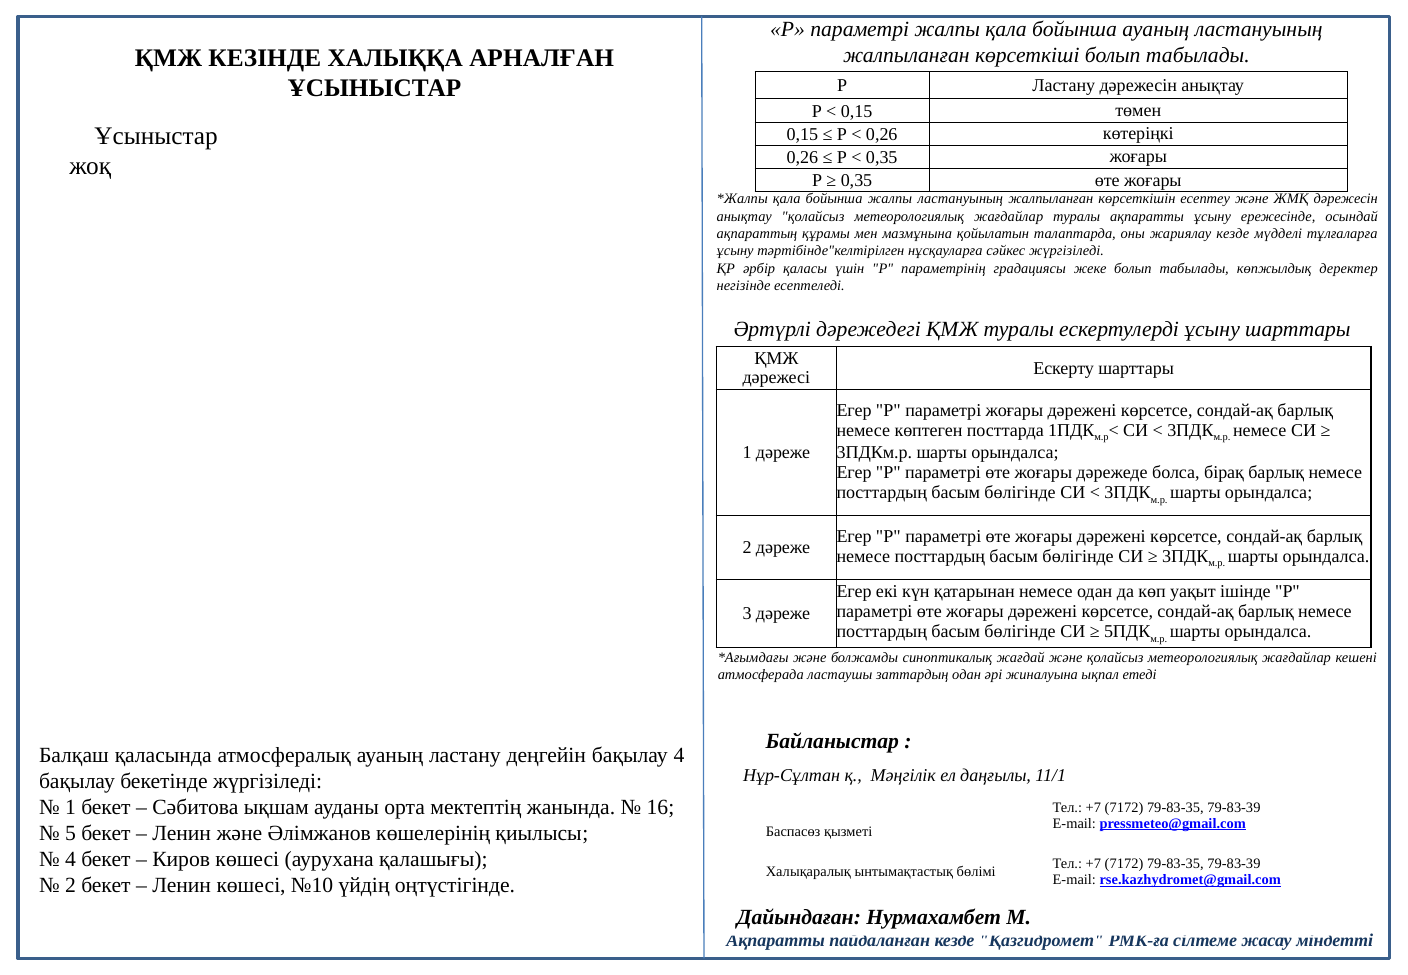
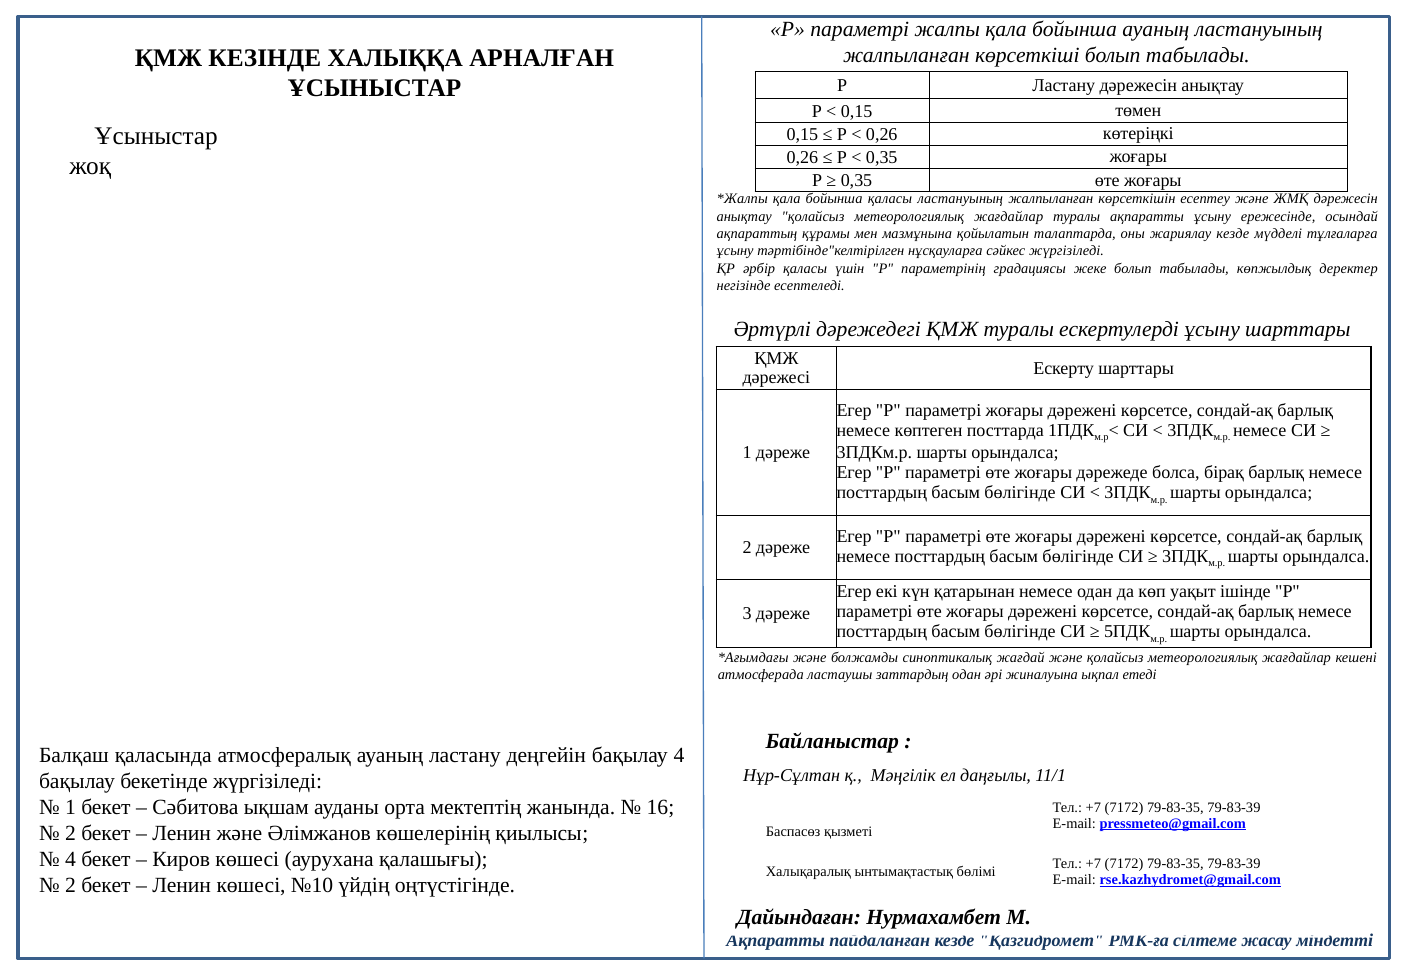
бойынша жалпы: жалпы -> қаласы (890, 199)
5: 5 -> 2 (71, 833)
